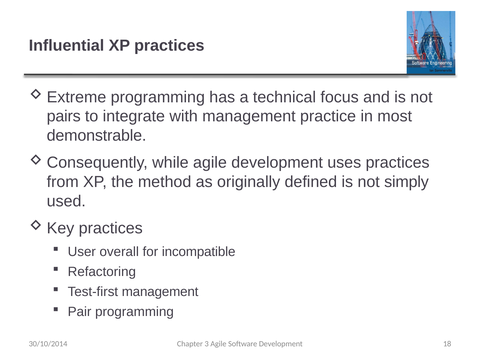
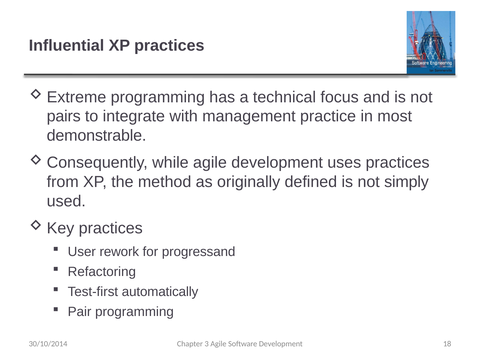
overall: overall -> rework (119, 252)
incompatible: incompatible -> progressand (199, 252)
Test-first management: management -> automatically (160, 292)
